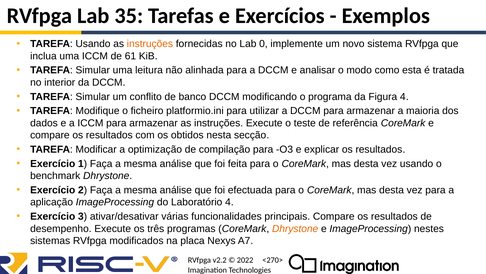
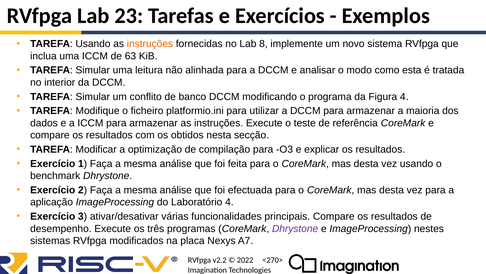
35: 35 -> 23 (129, 16)
0: 0 -> 8 (263, 44)
61: 61 -> 63 (130, 56)
Dhrystone colour: orange -> purple (295, 228)
